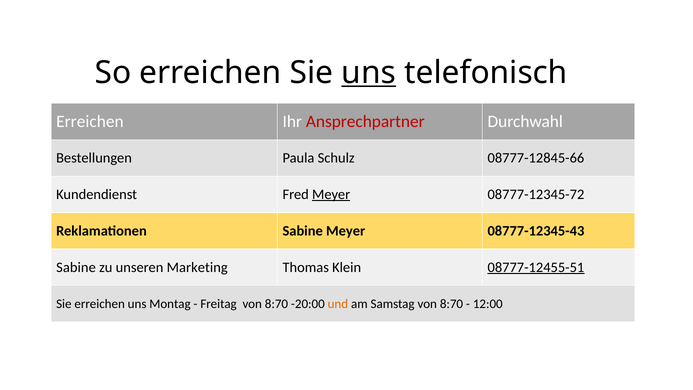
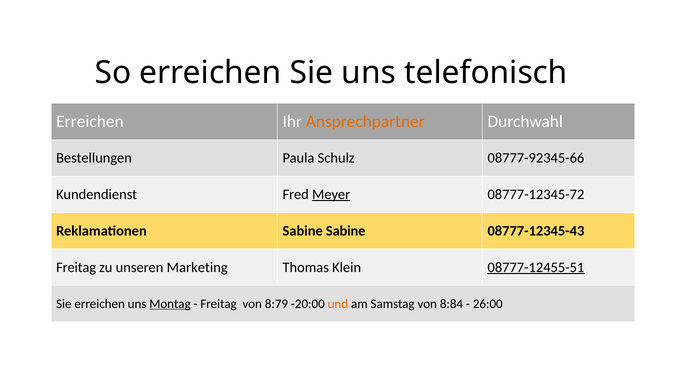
uns underline: present -> none (369, 73)
Ansprechpartner colour: red -> orange (365, 122)
08777-12845-66: 08777-12845-66 -> 08777-92345-66 (536, 158)
Sabine Meyer: Meyer -> Sabine (346, 231)
Sabine: Sabine -> Freitag (76, 267)
Montag underline: none -> present (170, 304)
Freitag von 8:70: 8:70 -> 8:79 (276, 304)
Samstag von 8:70: 8:70 -> 8:84 (451, 304)
12:00: 12:00 -> 26:00 (488, 304)
